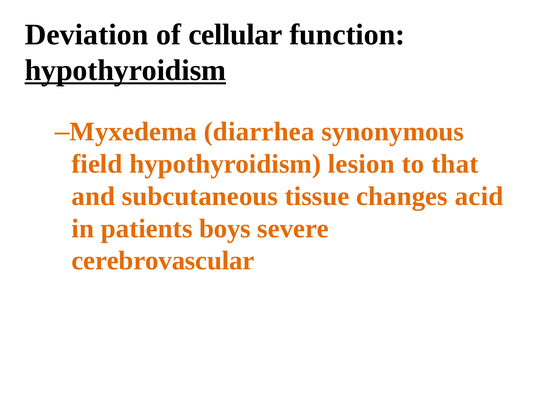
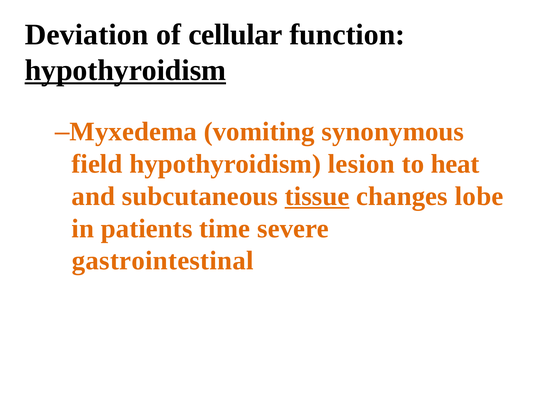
diarrhea: diarrhea -> vomiting (259, 132)
that: that -> heat (455, 164)
tissue underline: none -> present (317, 196)
acid: acid -> lobe (479, 196)
boys: boys -> time (225, 229)
cerebrovascular: cerebrovascular -> gastrointestinal (163, 261)
